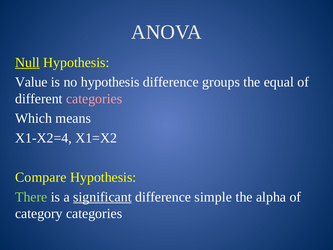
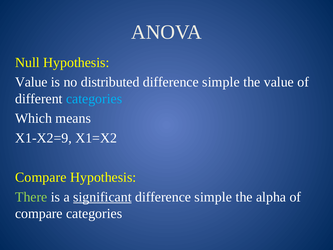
Null underline: present -> none (27, 62)
no hypothesis: hypothesis -> distributed (110, 82)
groups: groups -> simple (221, 82)
the equal: equal -> value (279, 82)
categories colour: pink -> light blue (94, 99)
X1-X2=4: X1-X2=4 -> X1-X2=9 (43, 138)
category: category -> compare (39, 213)
